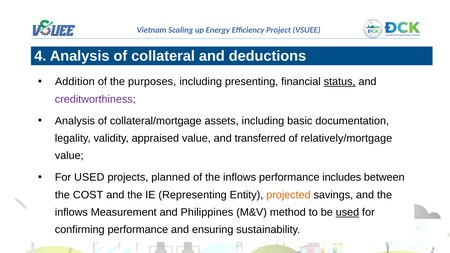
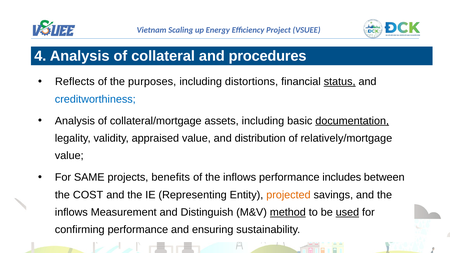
deductions: deductions -> procedures (268, 56)
Addition: Addition -> Reflects (75, 82)
presenting: presenting -> distortions (252, 82)
creditworthiness colour: purple -> blue (95, 99)
documentation underline: none -> present (352, 121)
transferred: transferred -> distribution (260, 138)
For USED: USED -> SAME (89, 177)
planned: planned -> benefits (171, 177)
Philippines: Philippines -> Distinguish (207, 212)
method underline: none -> present (288, 212)
